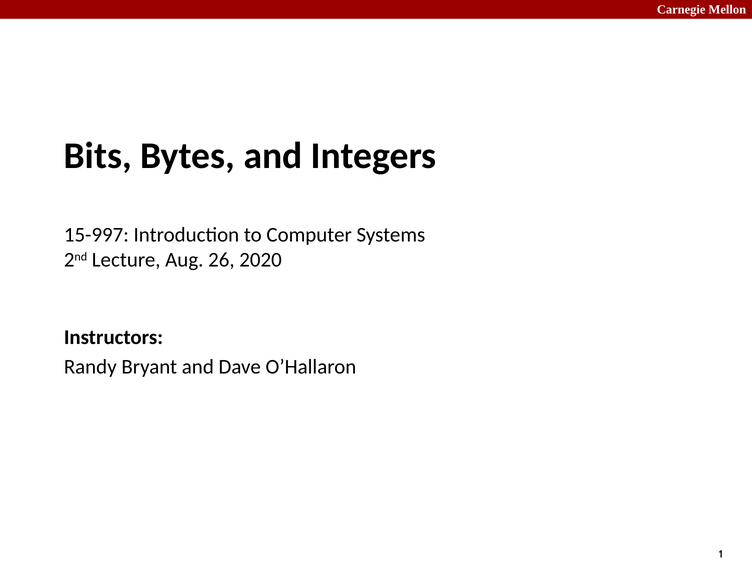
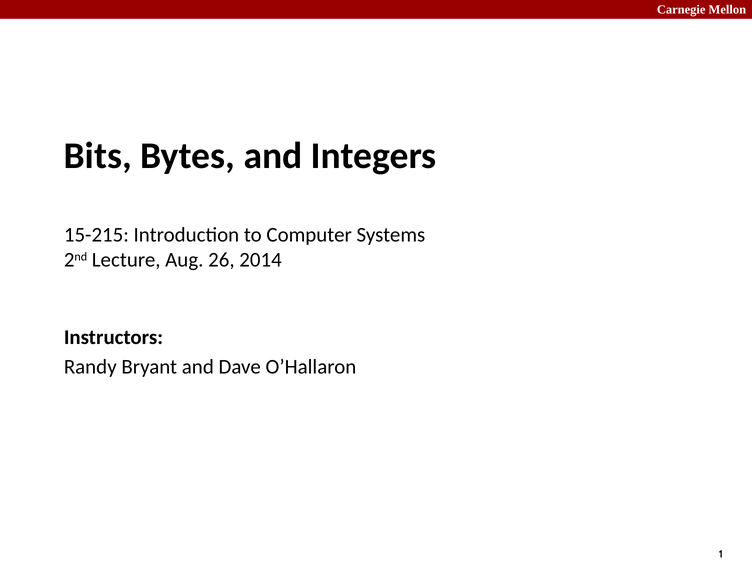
15-997: 15-997 -> 15-215 (96, 235)
2020: 2020 -> 2014 (261, 260)
